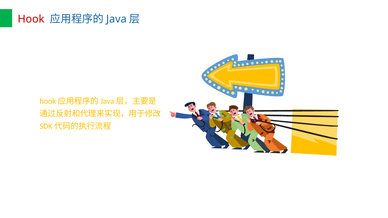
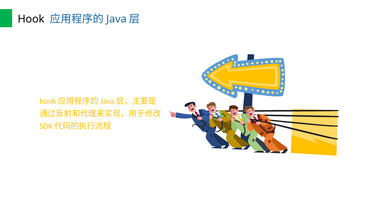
Hook colour: red -> black (31, 19)
